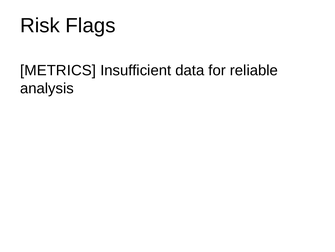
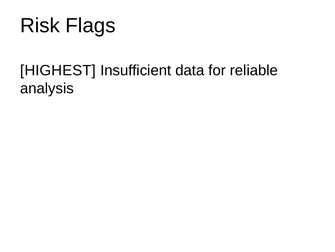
METRICS: METRICS -> HIGHEST (58, 70)
